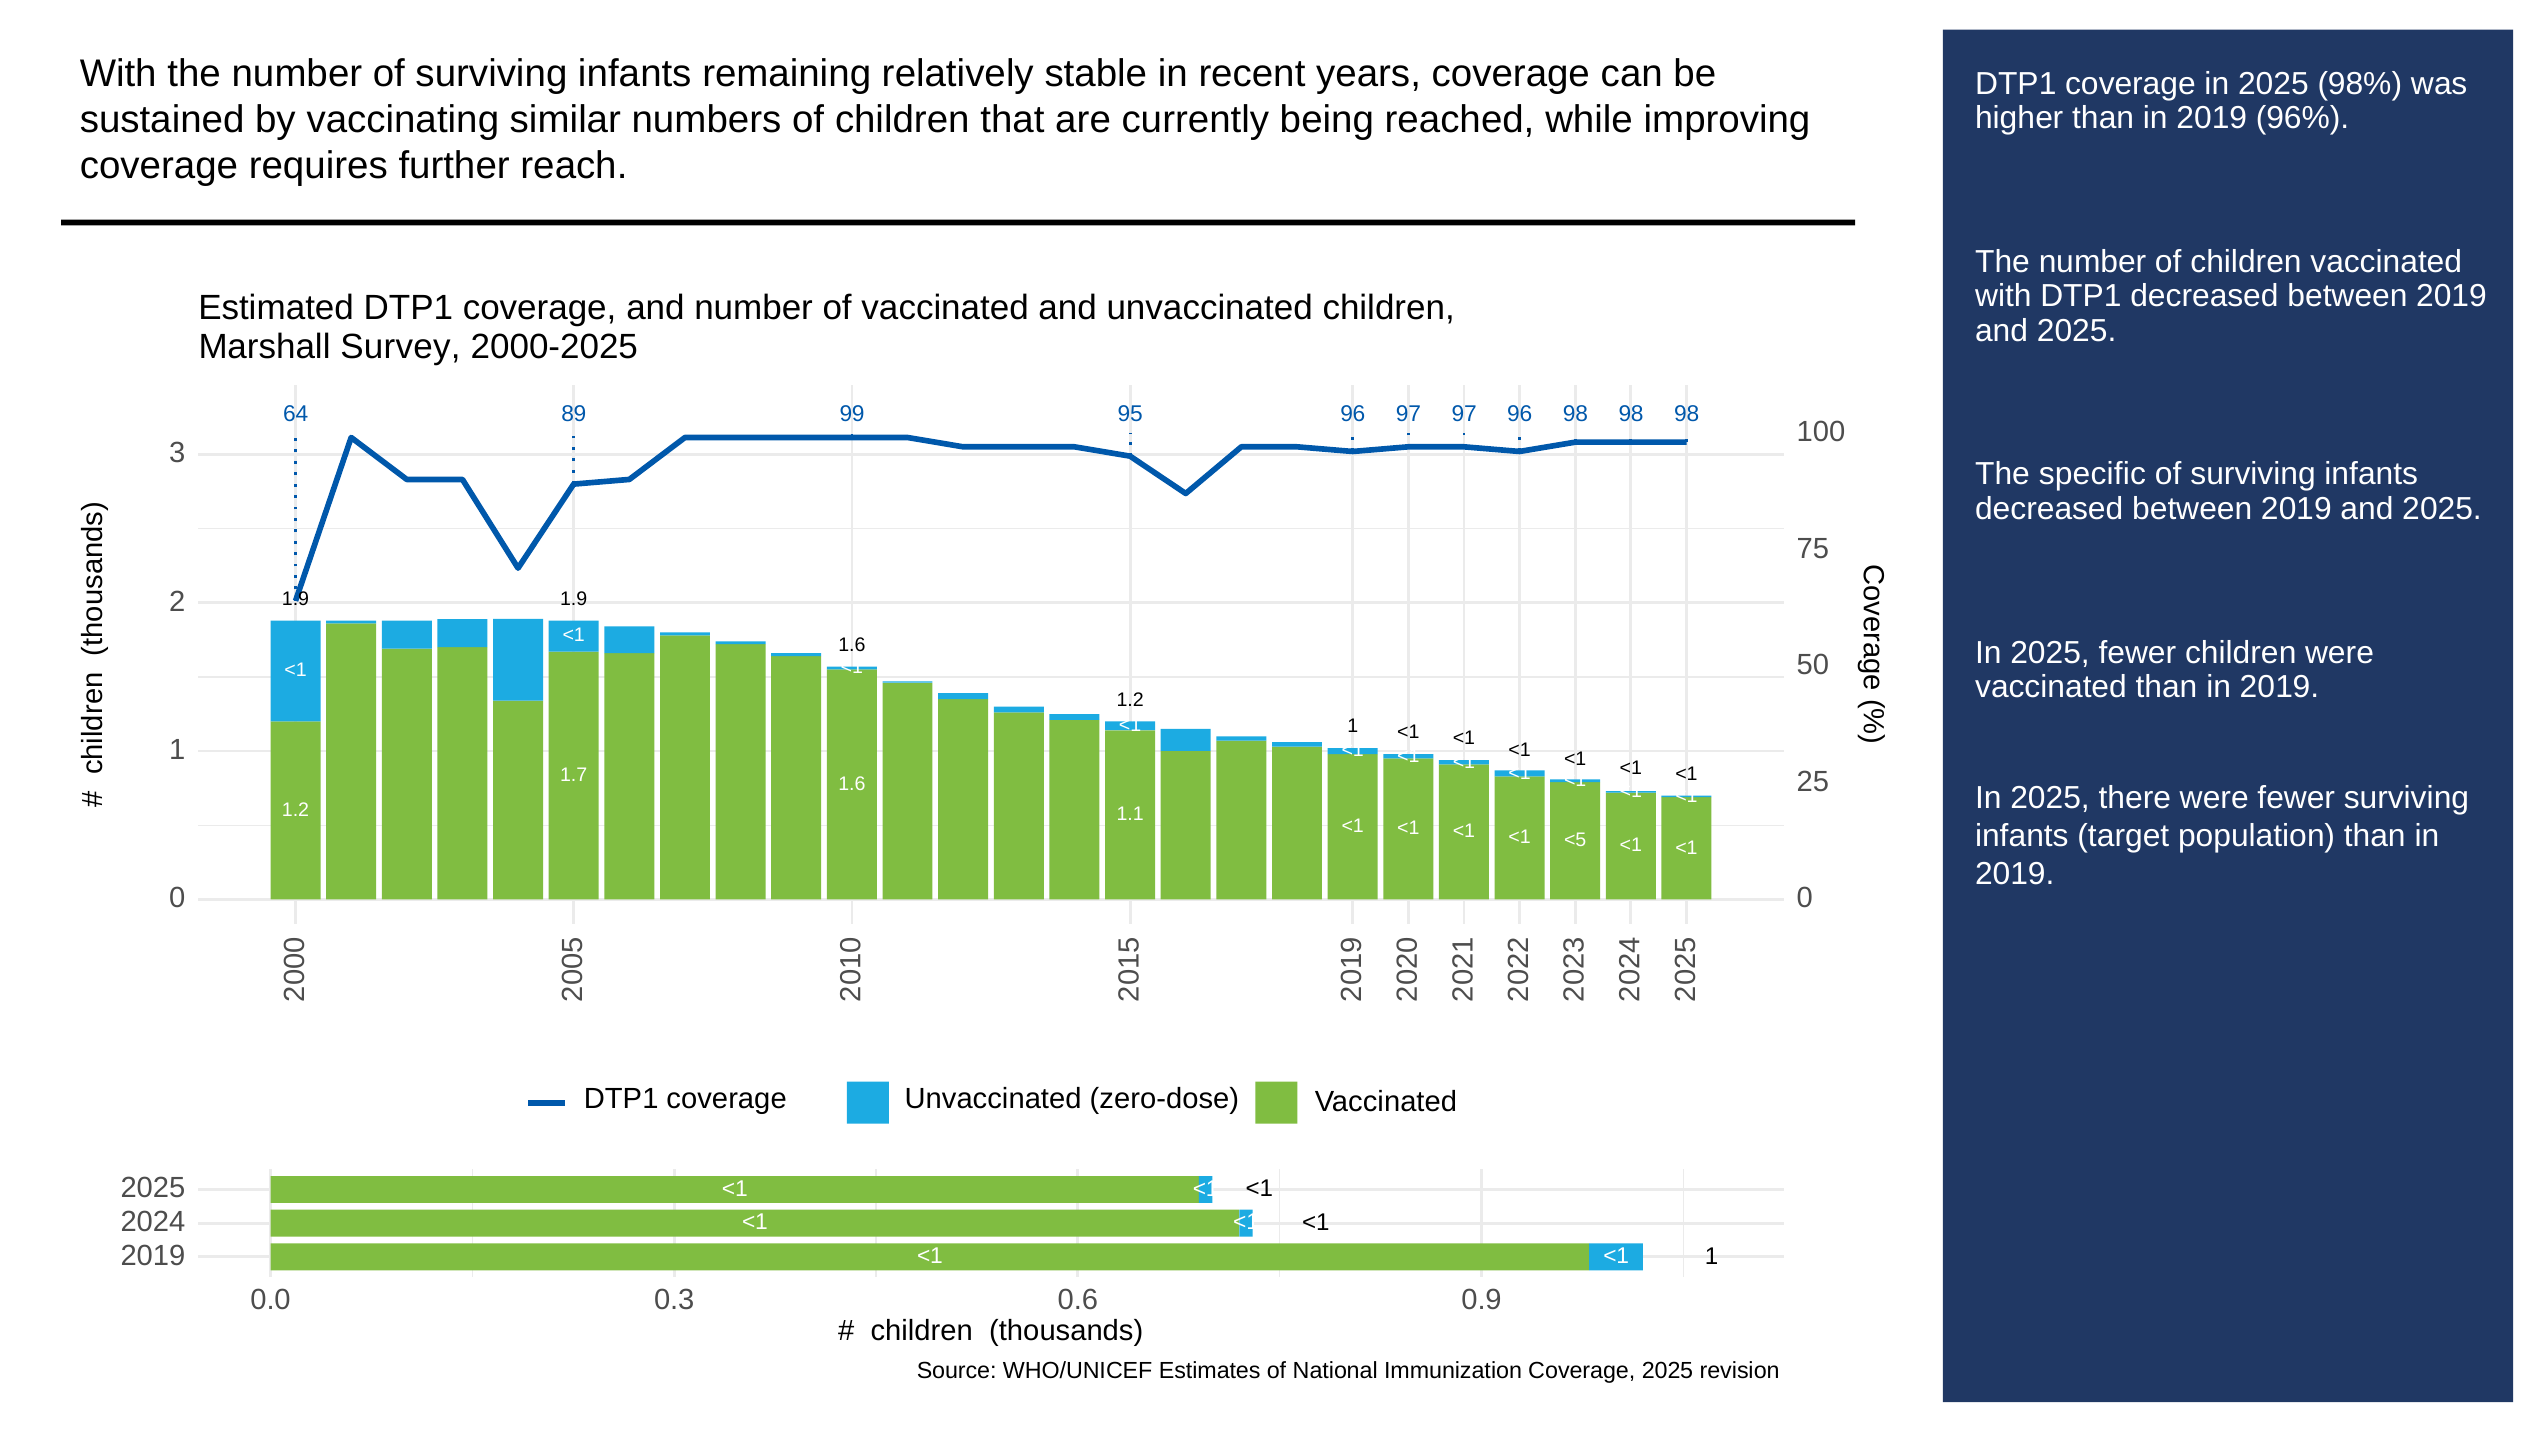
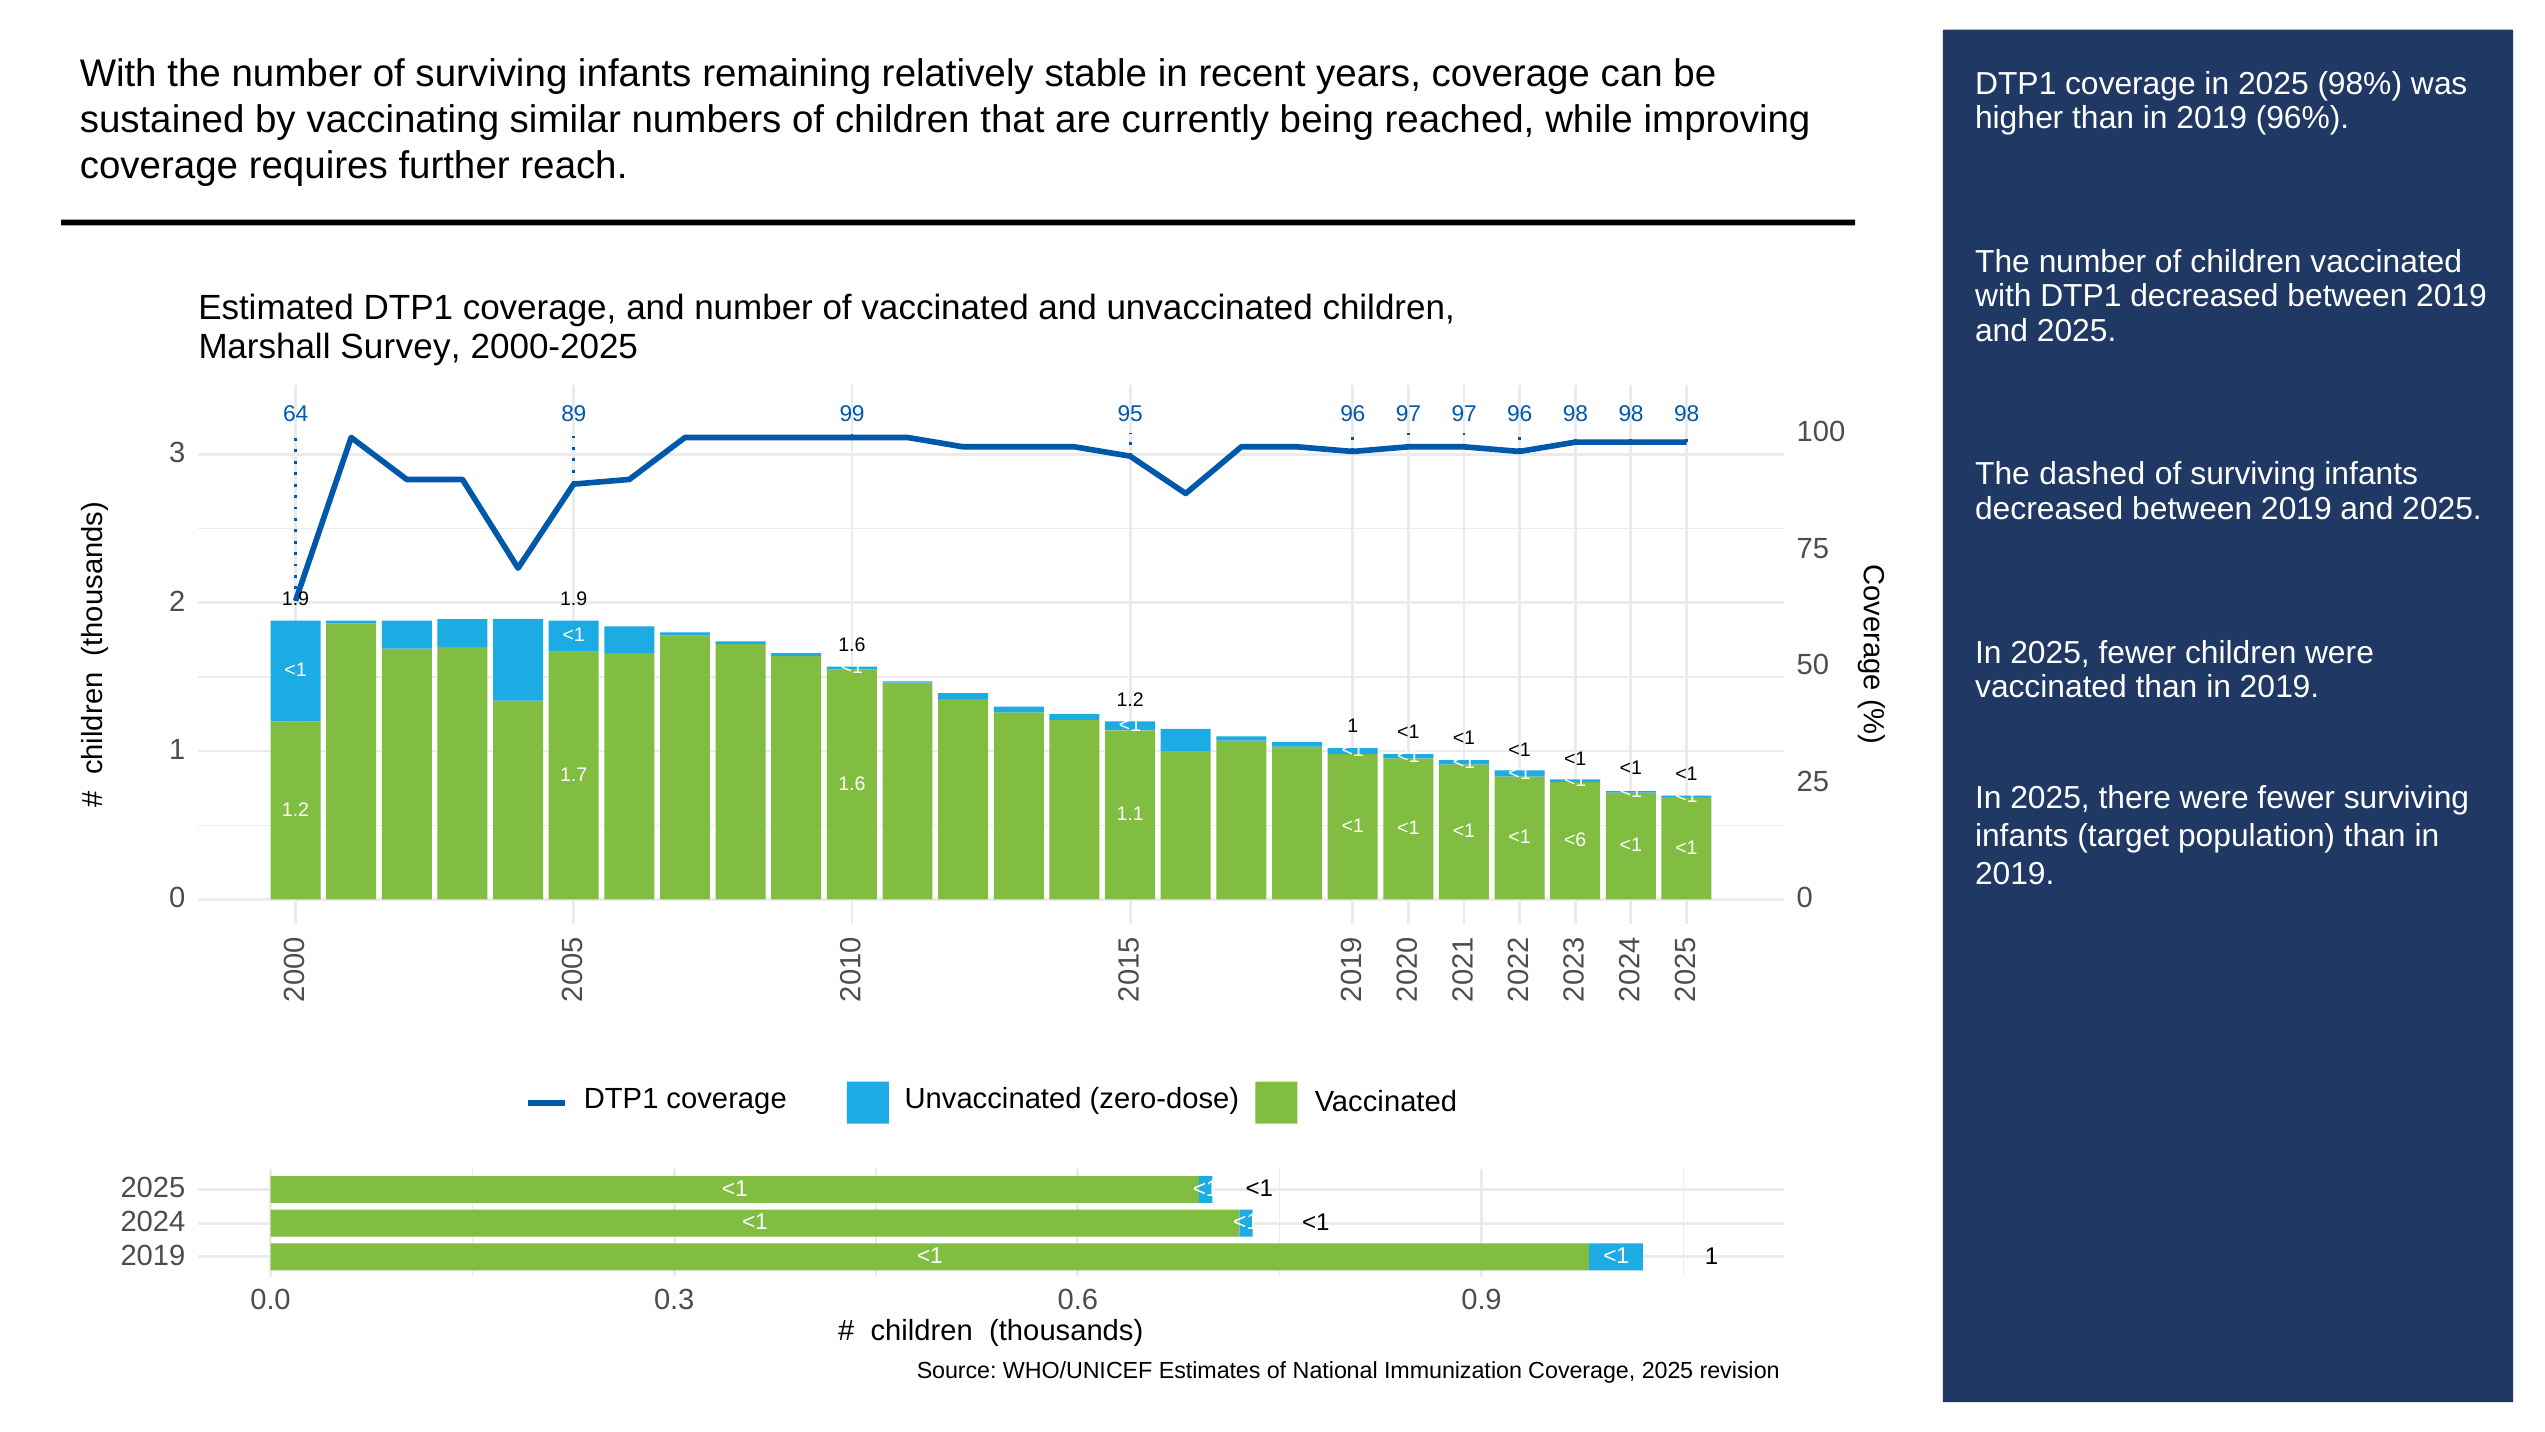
specific: specific -> dashed (2092, 474)
<5: <5 -> <6 (1575, 840)
